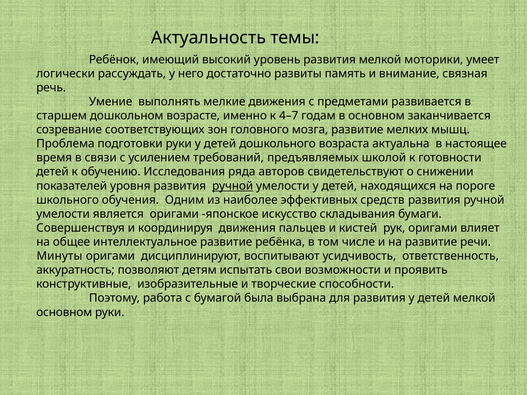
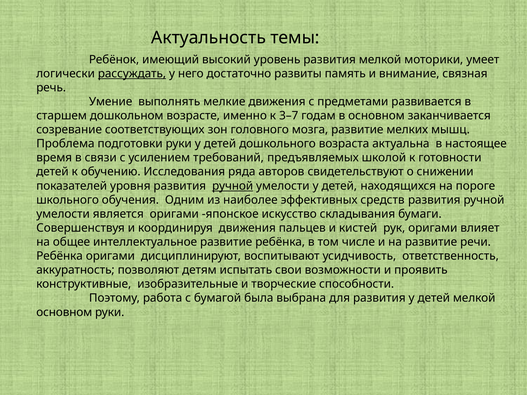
рассуждать underline: none -> present (132, 74)
4–7: 4–7 -> 3–7 (289, 116)
Минуты: Минуты -> Ребёнка (60, 256)
